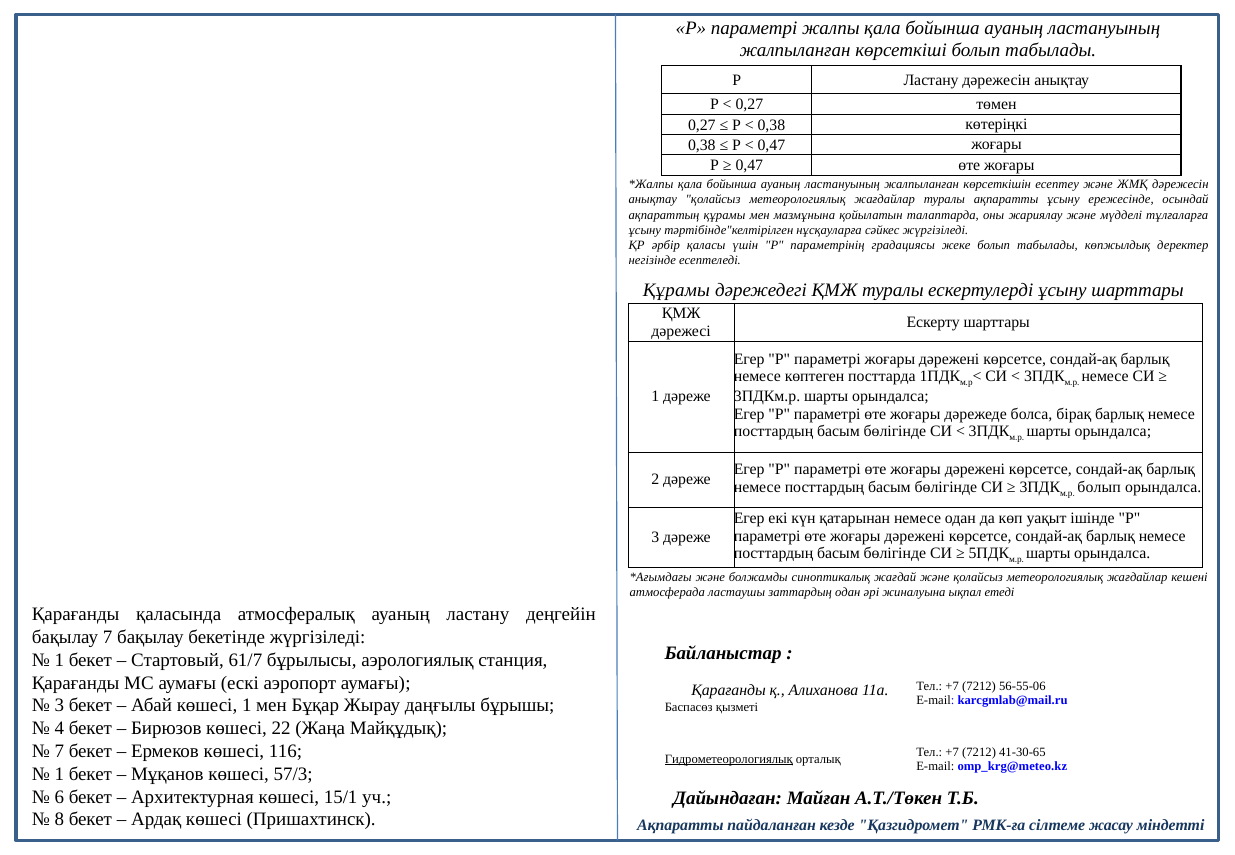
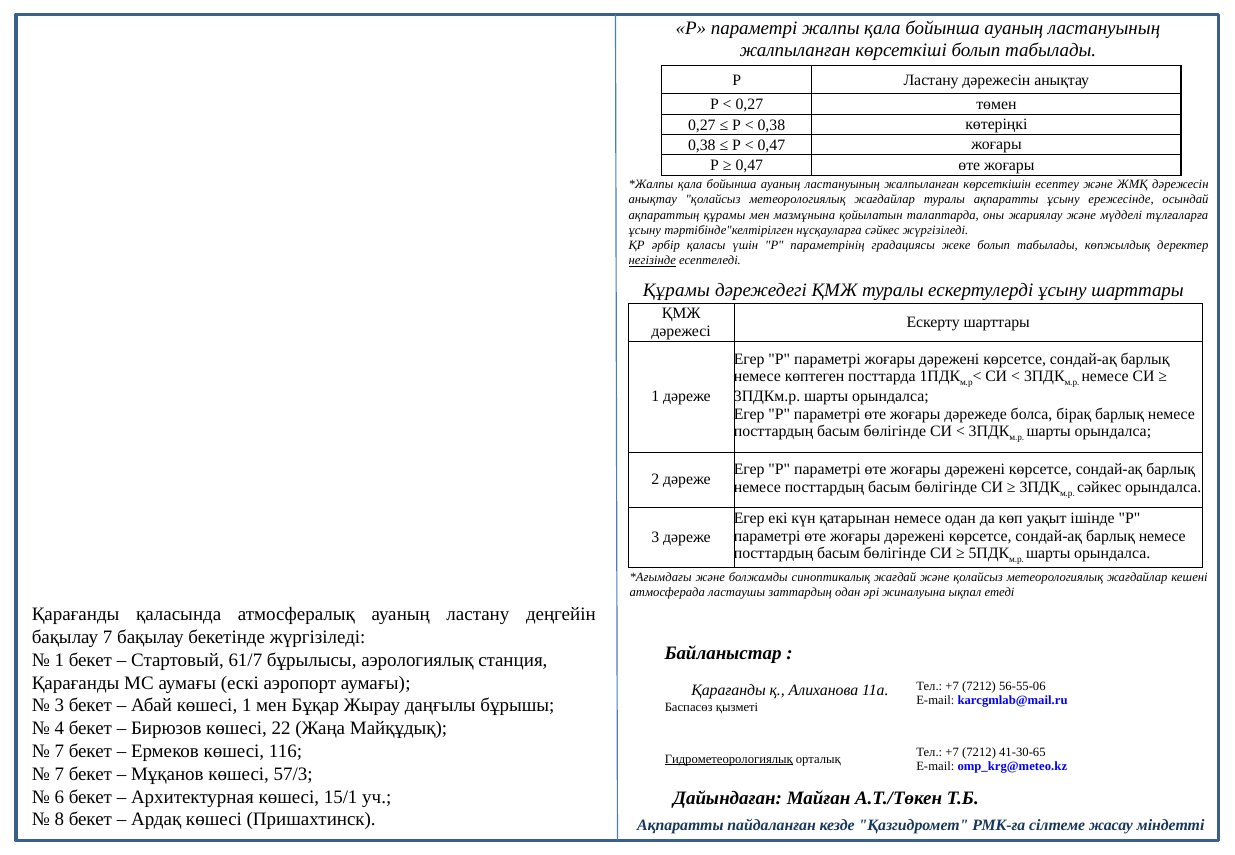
негізінде underline: none -> present (652, 260)
болып: болып -> сәйкес (1099, 487)
1: 1 -> 7 (59, 774)
